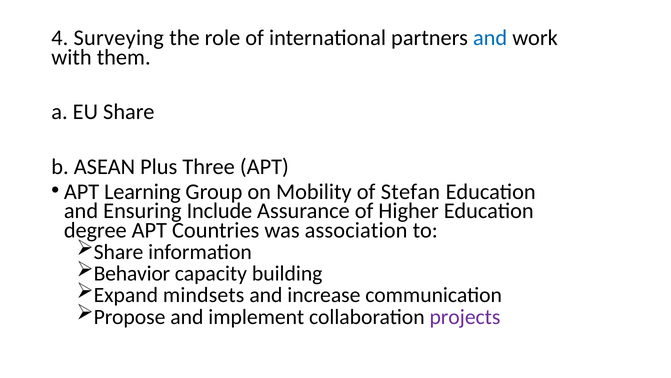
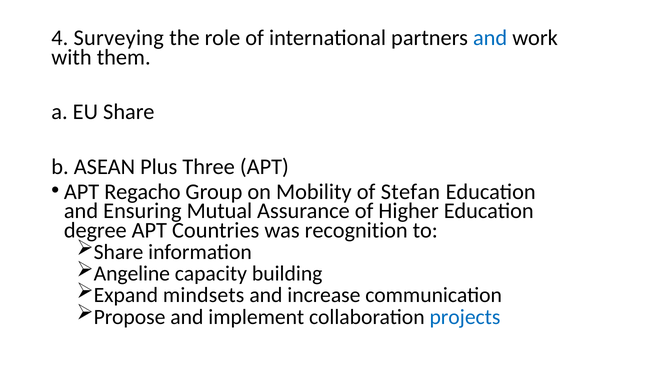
Learning: Learning -> Regacho (142, 191)
Include: Include -> Mutual (219, 211)
association: association -> recognition (356, 230)
Behavior: Behavior -> Angeline (132, 273)
projects colour: purple -> blue (465, 316)
